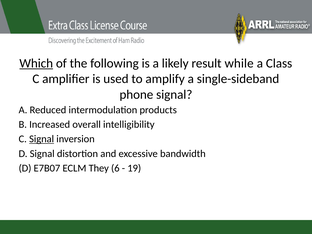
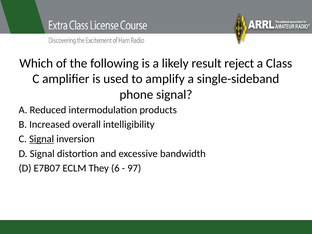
Which underline: present -> none (36, 63)
while: while -> reject (239, 63)
19: 19 -> 97 (134, 168)
